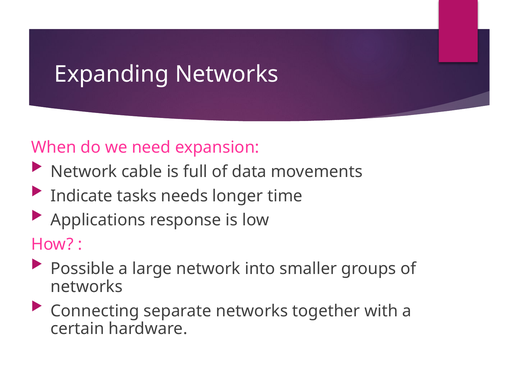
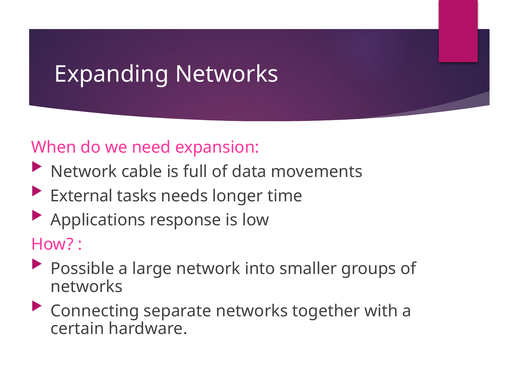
Indicate: Indicate -> External (82, 196)
